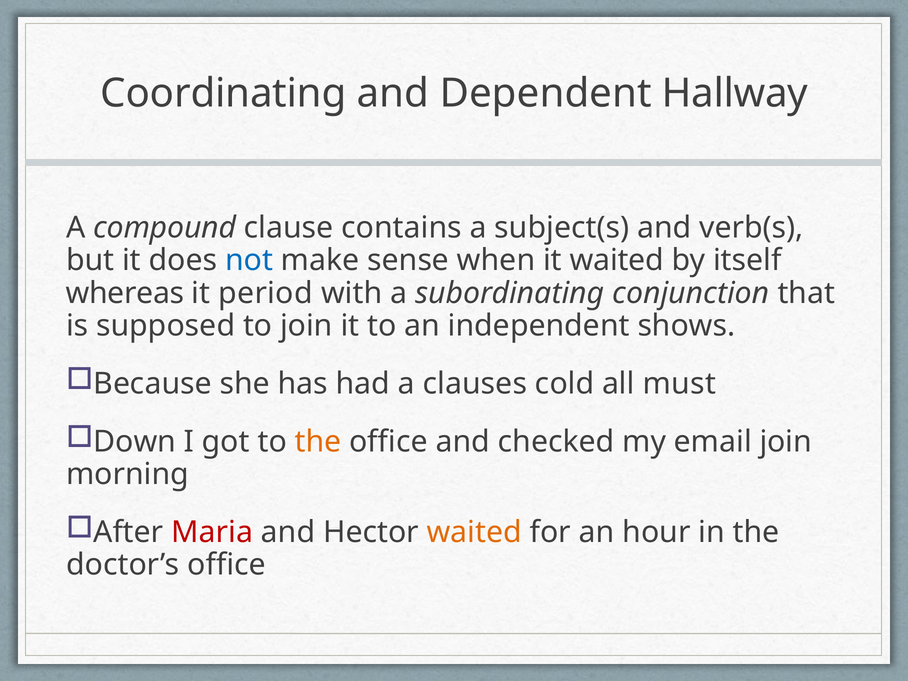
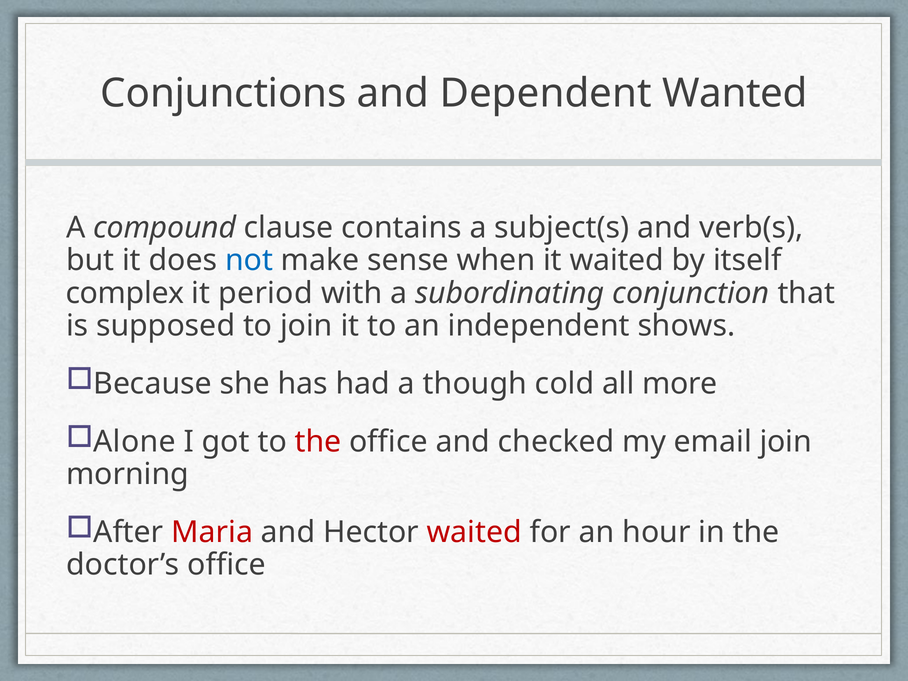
Coordinating: Coordinating -> Conjunctions (223, 94)
Hallway: Hallway -> Wanted (735, 94)
whereas: whereas -> complex (125, 293)
clauses: clauses -> though (475, 384)
must: must -> more (680, 384)
Down: Down -> Alone (134, 442)
the colour: orange -> red (318, 442)
waited colour: orange -> red (474, 532)
